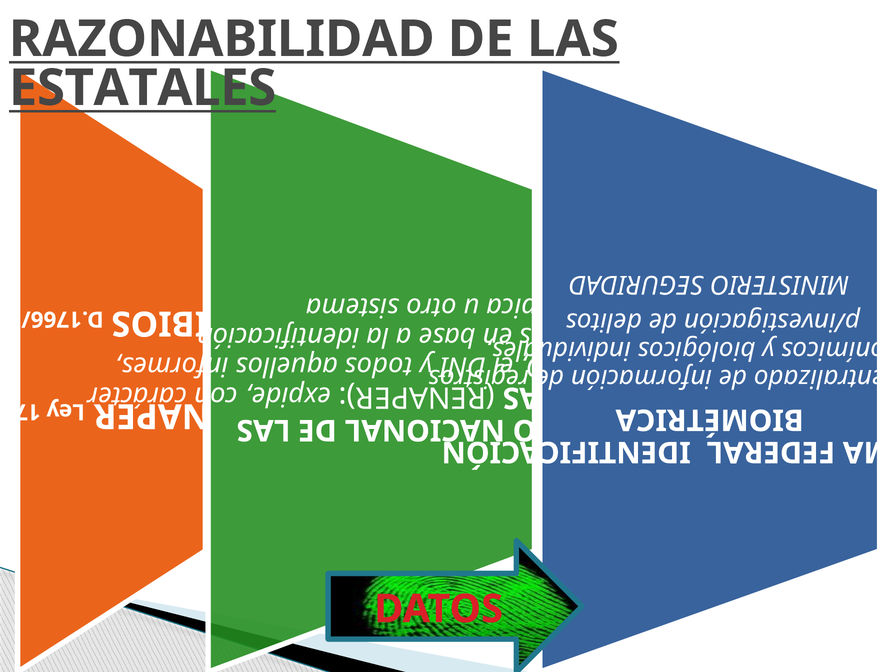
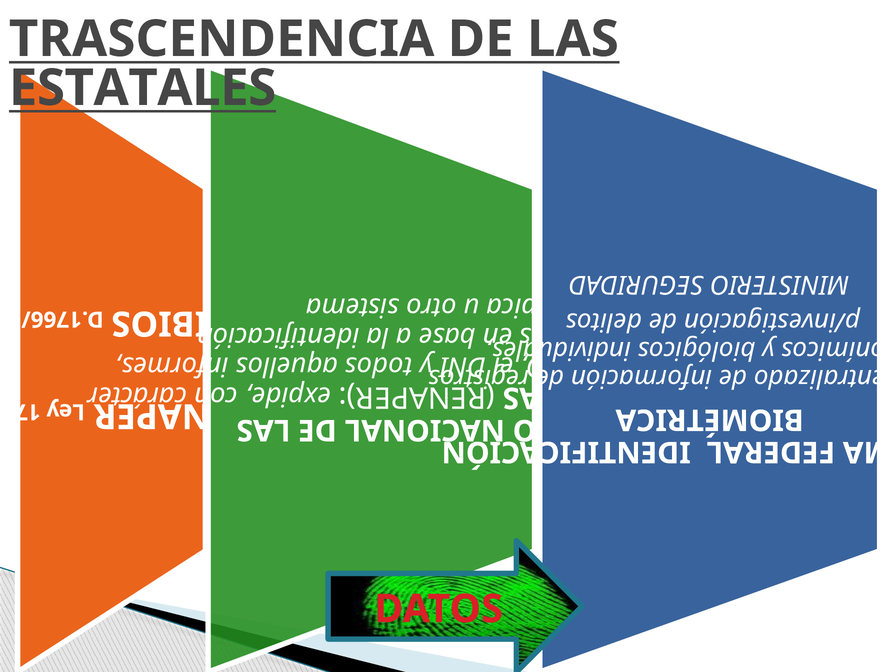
RAZONABILIDAD: RAZONABILIDAD -> TRASCENDENCIA (222, 39)
